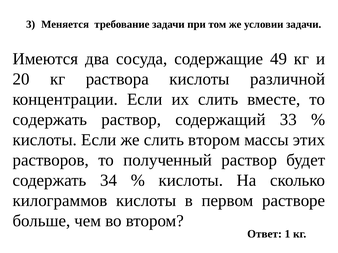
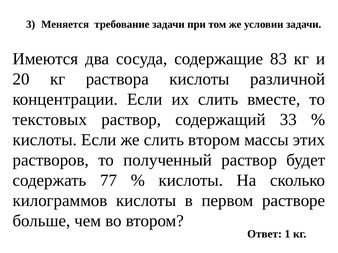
49: 49 -> 83 (279, 59)
содержать: содержать -> текстовых (50, 120)
34: 34 -> 77 (109, 181)
